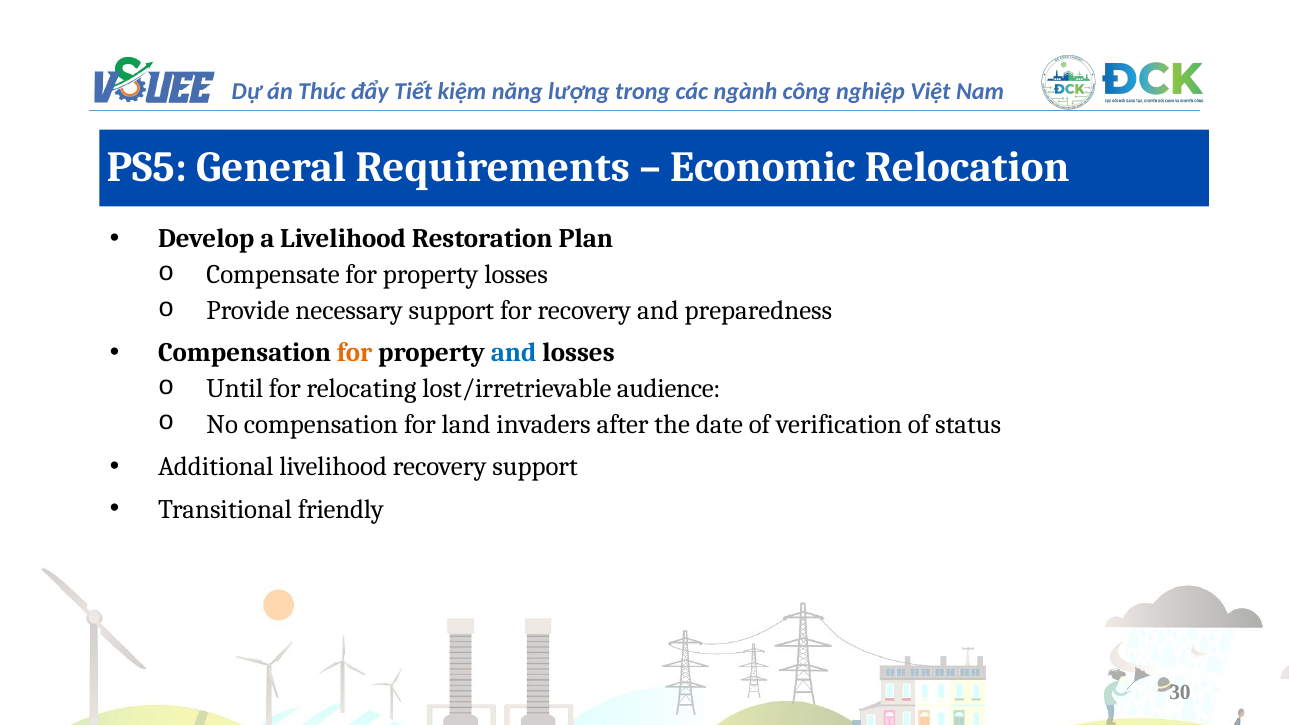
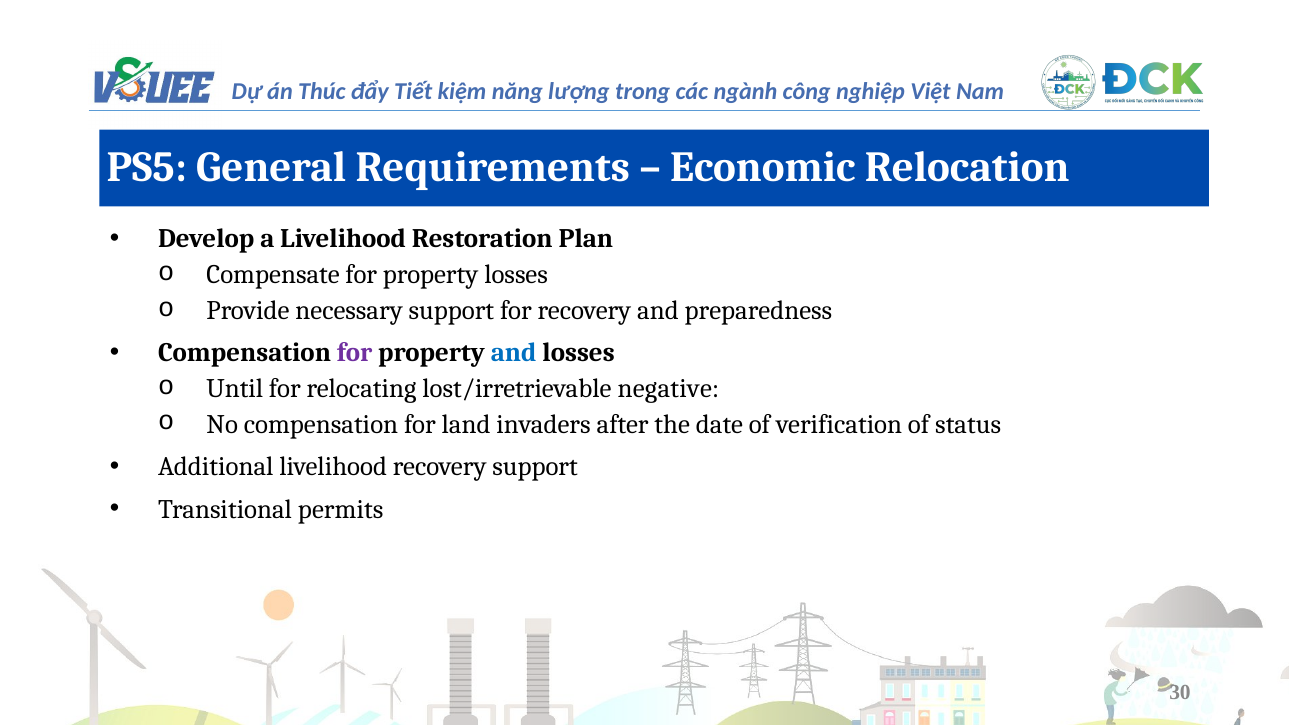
for colour: orange -> purple (355, 353)
audience: audience -> negative (668, 389)
friendly: friendly -> permits (341, 509)
